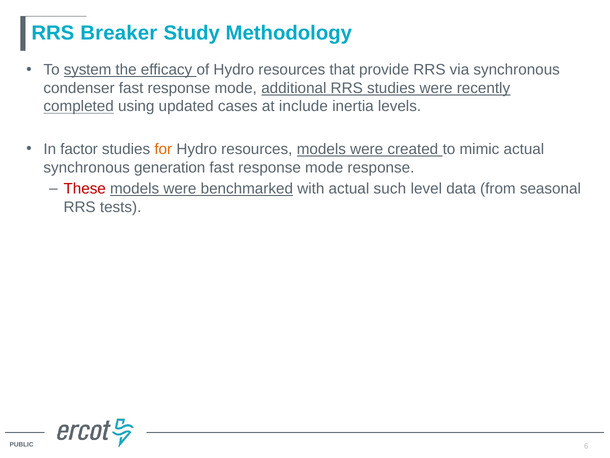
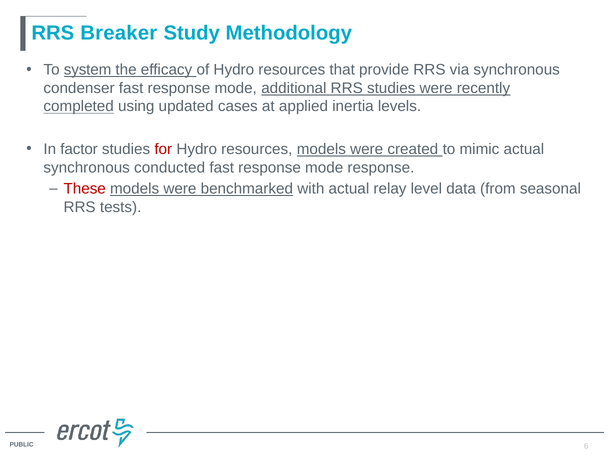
include: include -> applied (303, 106)
for colour: orange -> red (163, 149)
generation: generation -> conducted (170, 167)
such: such -> relay (390, 189)
